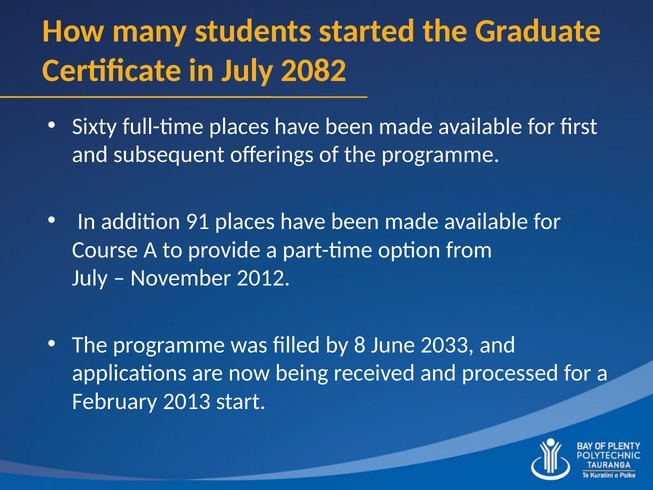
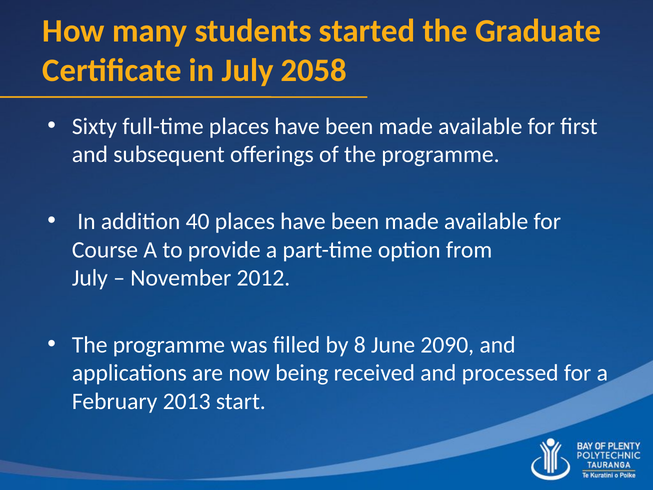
2082: 2082 -> 2058 (314, 70)
91: 91 -> 40 (198, 221)
2033: 2033 -> 2090 (447, 345)
